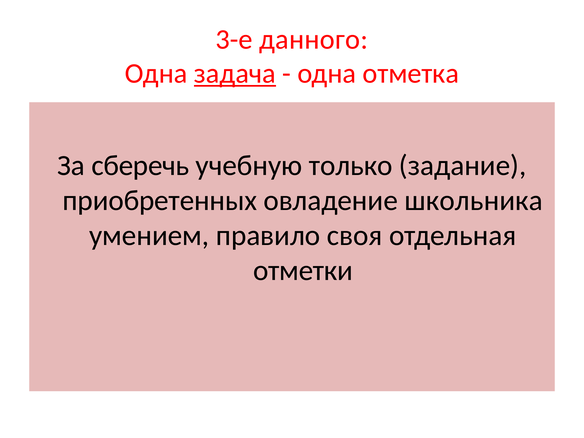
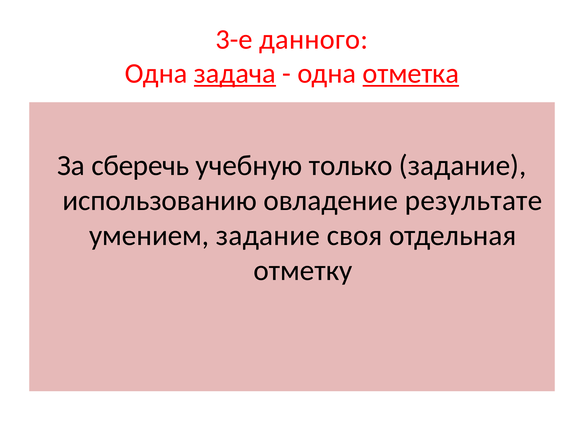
отметка underline: none -> present (411, 74)
приобретенных: приобретенных -> использованию (160, 201)
школьника: школьника -> результате (474, 201)
умением правило: правило -> задание (268, 236)
отметки: отметки -> отметку (303, 271)
